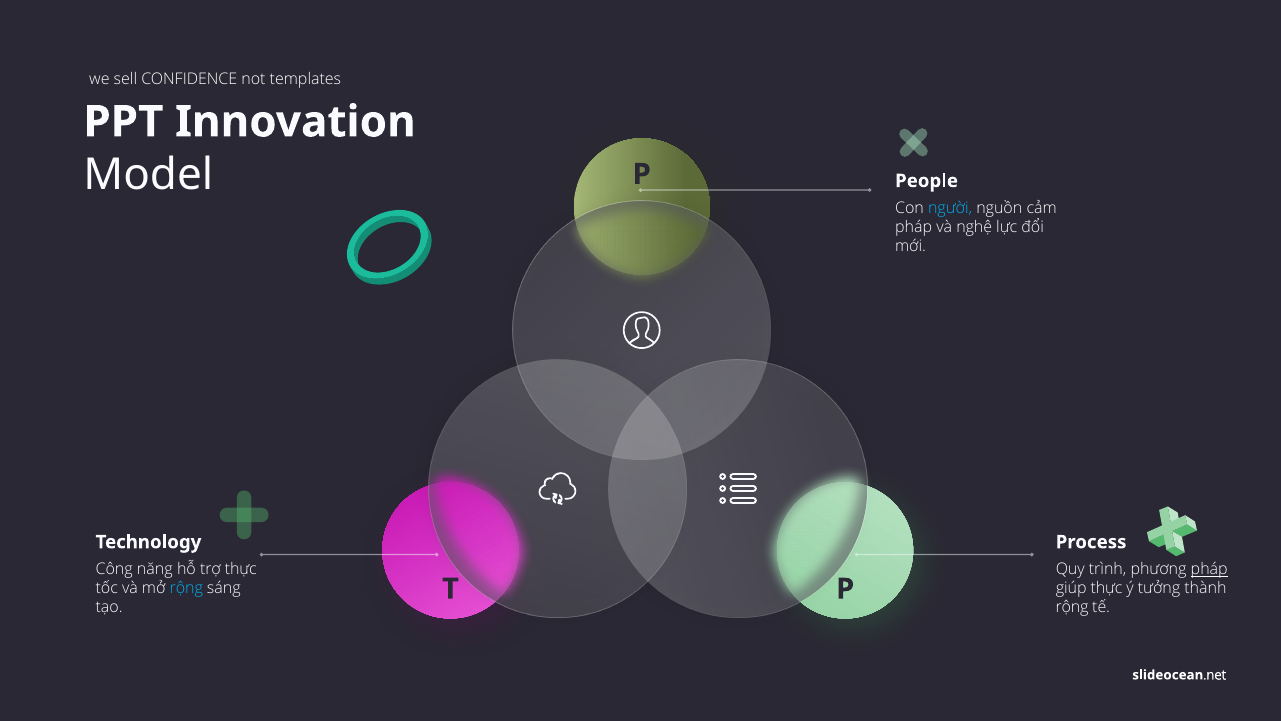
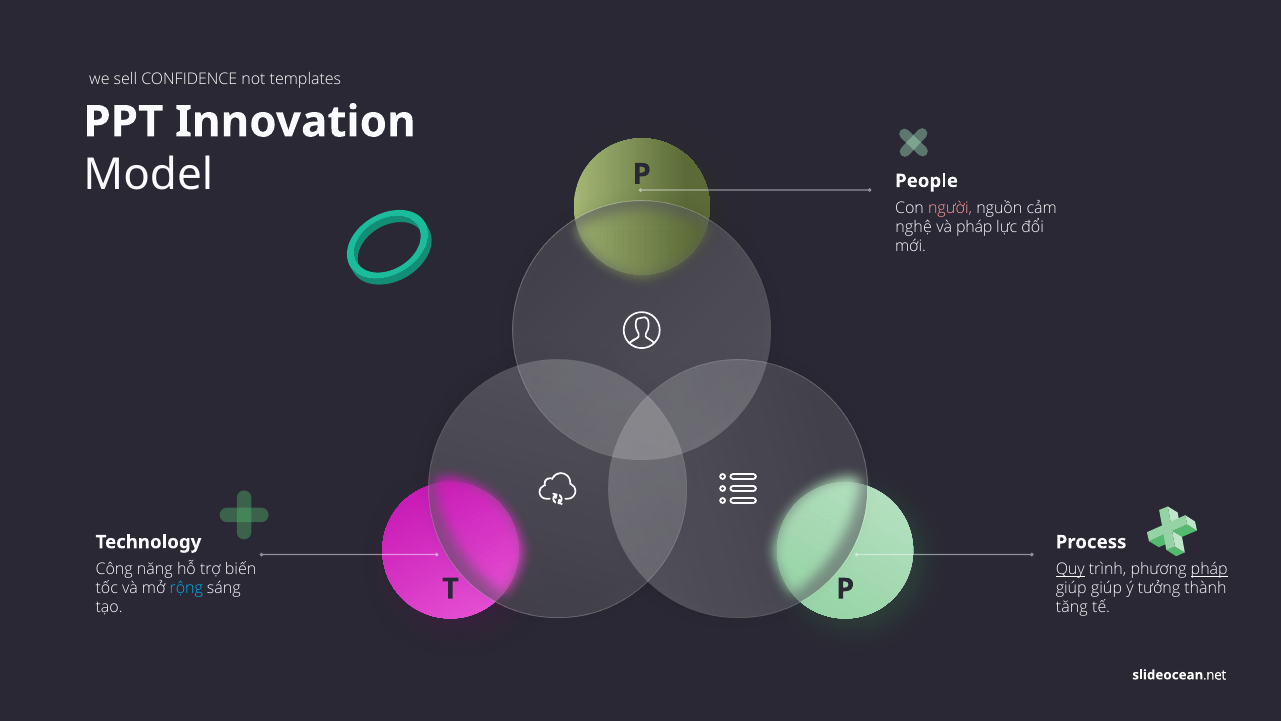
người colour: light blue -> pink (950, 208)
pháp: pháp -> nghệ (914, 227)
và nghệ: nghệ -> pháp (974, 227)
trợ thực: thực -> biến (241, 569)
Quy underline: none -> present (1070, 569)
giúp thực: thực -> giúp (1106, 588)
rộng: rộng -> tăng (1072, 607)
